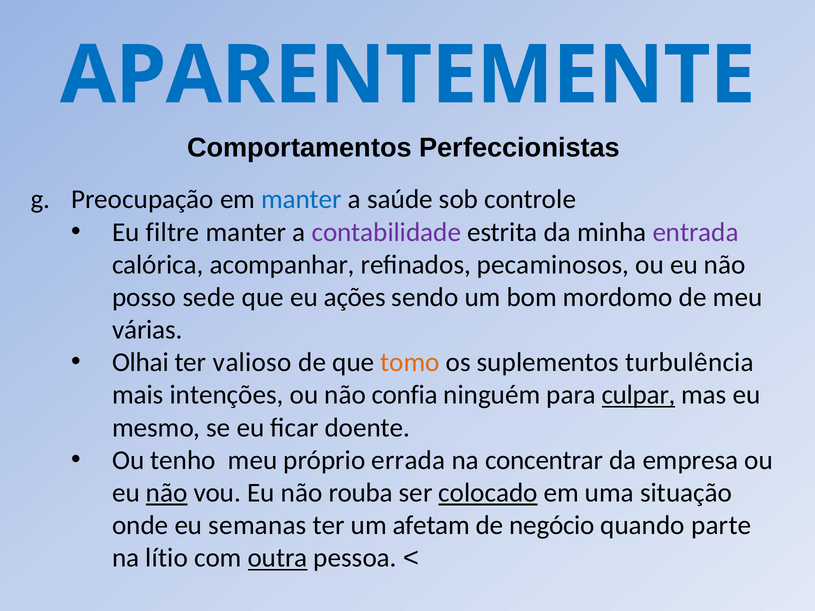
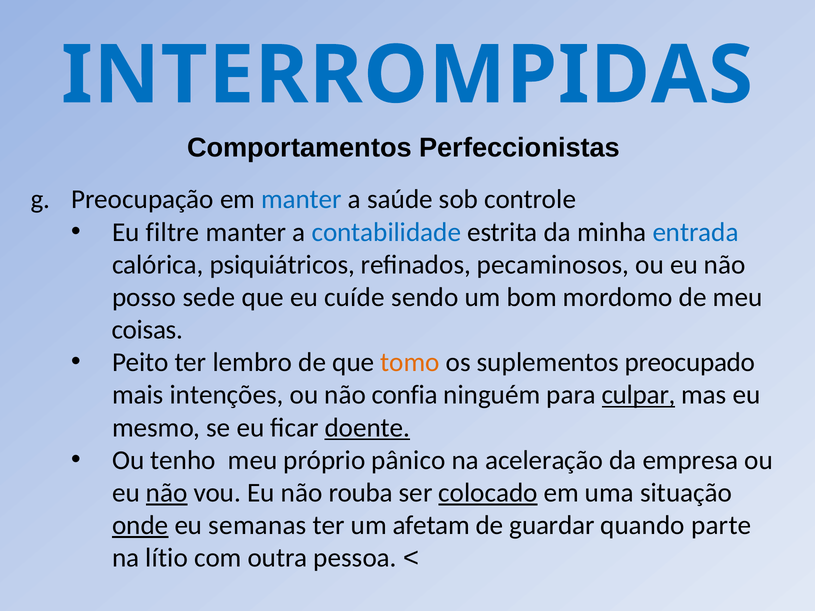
APARENTEMENTE: APARENTEMENTE -> INTERROMPIDAS (407, 75)
contabilidade colour: purple -> blue (386, 232)
entrada colour: purple -> blue (696, 232)
acompanhar: acompanhar -> psiquiátricos (282, 265)
ações: ações -> cuíde (355, 297)
várias: várias -> coisas (147, 330)
Olhai: Olhai -> Peito (140, 363)
valioso: valioso -> lembro (252, 363)
turbulência: turbulência -> preocupado (690, 363)
doente underline: none -> present (367, 428)
errada: errada -> pânico (408, 460)
concentrar: concentrar -> aceleração (544, 460)
onde underline: none -> present (140, 526)
negócio: negócio -> guardar (552, 526)
outra underline: present -> none (278, 558)
